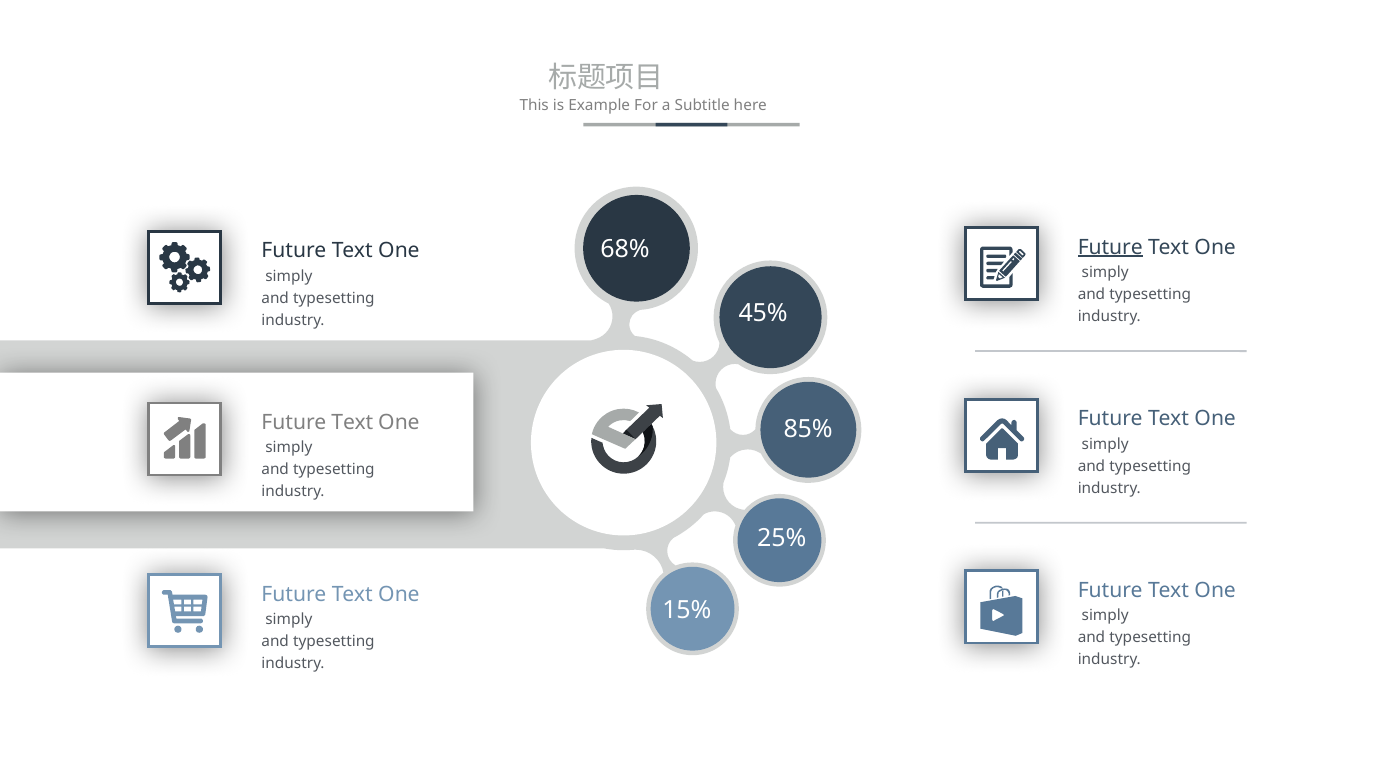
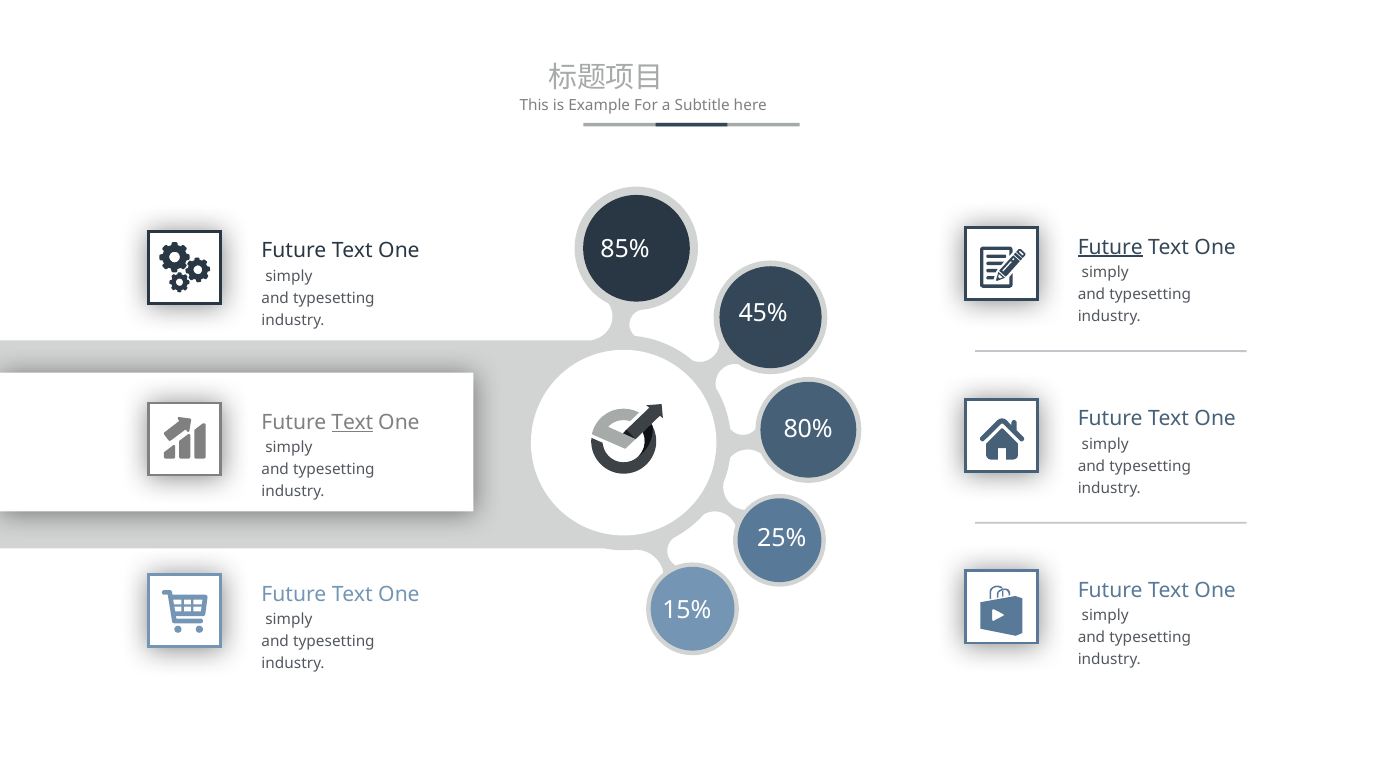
68%: 68% -> 85% (625, 249)
Text underline: none -> present (352, 423)
85%: 85% -> 80% (808, 429)
